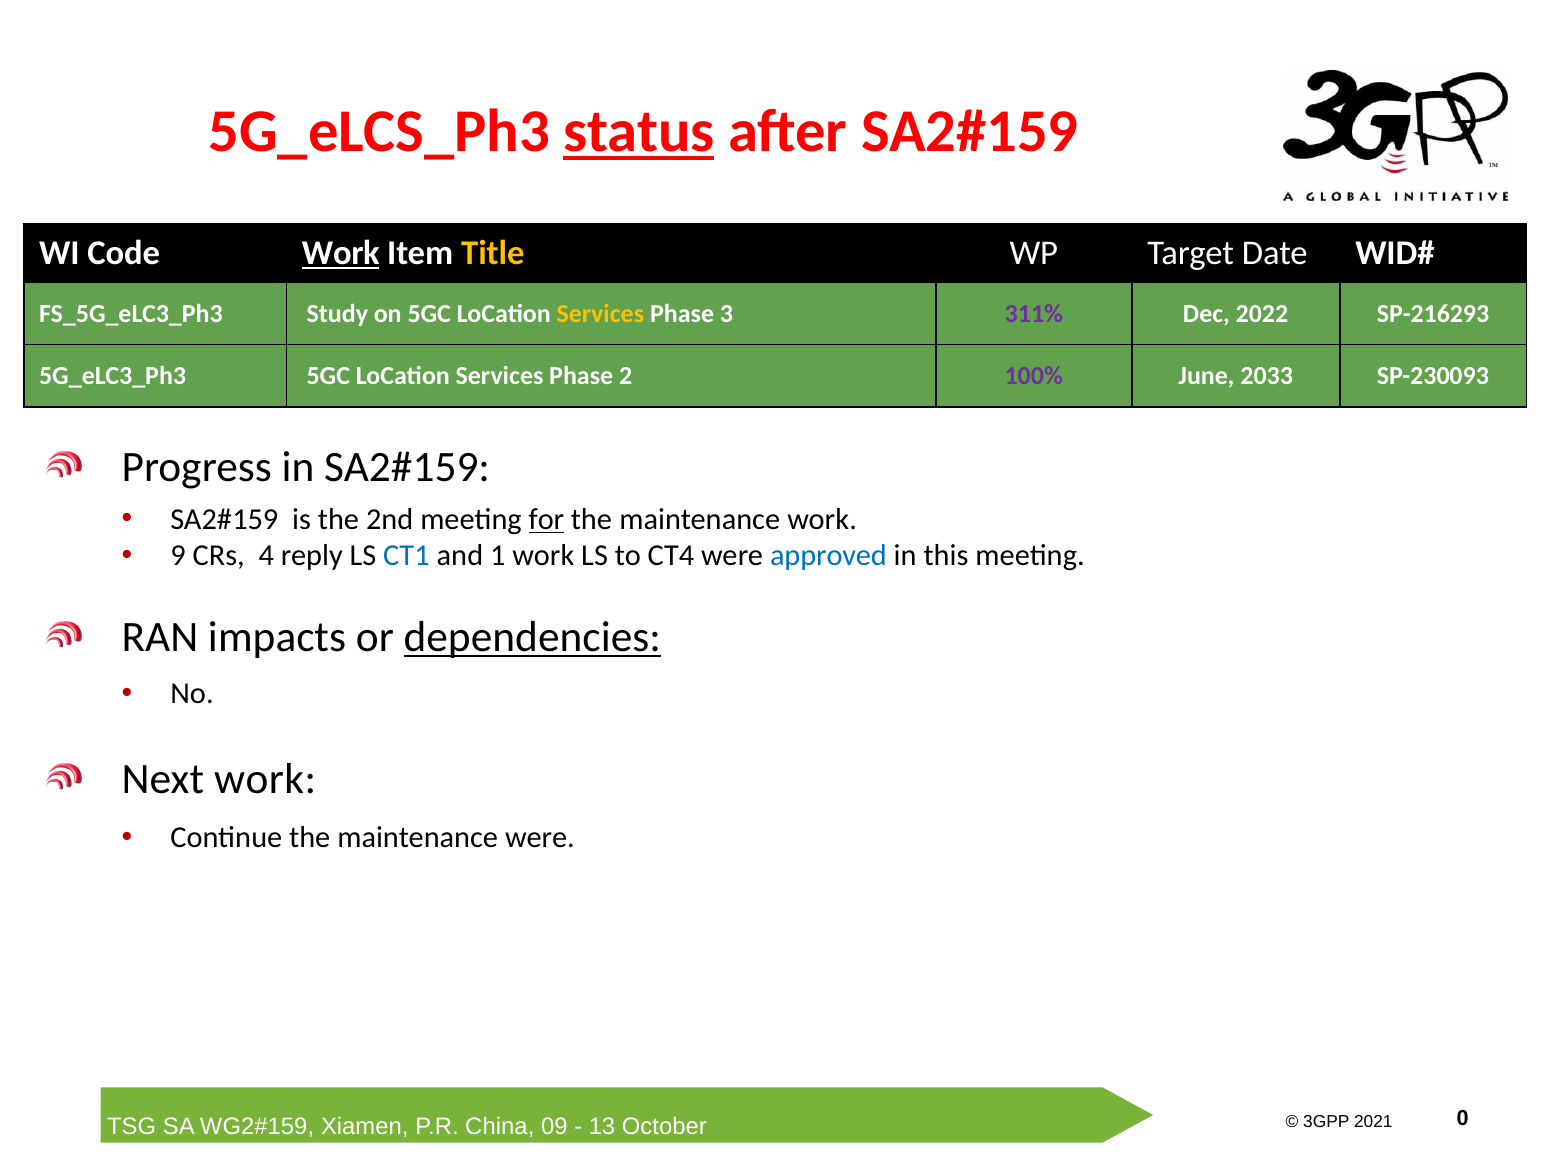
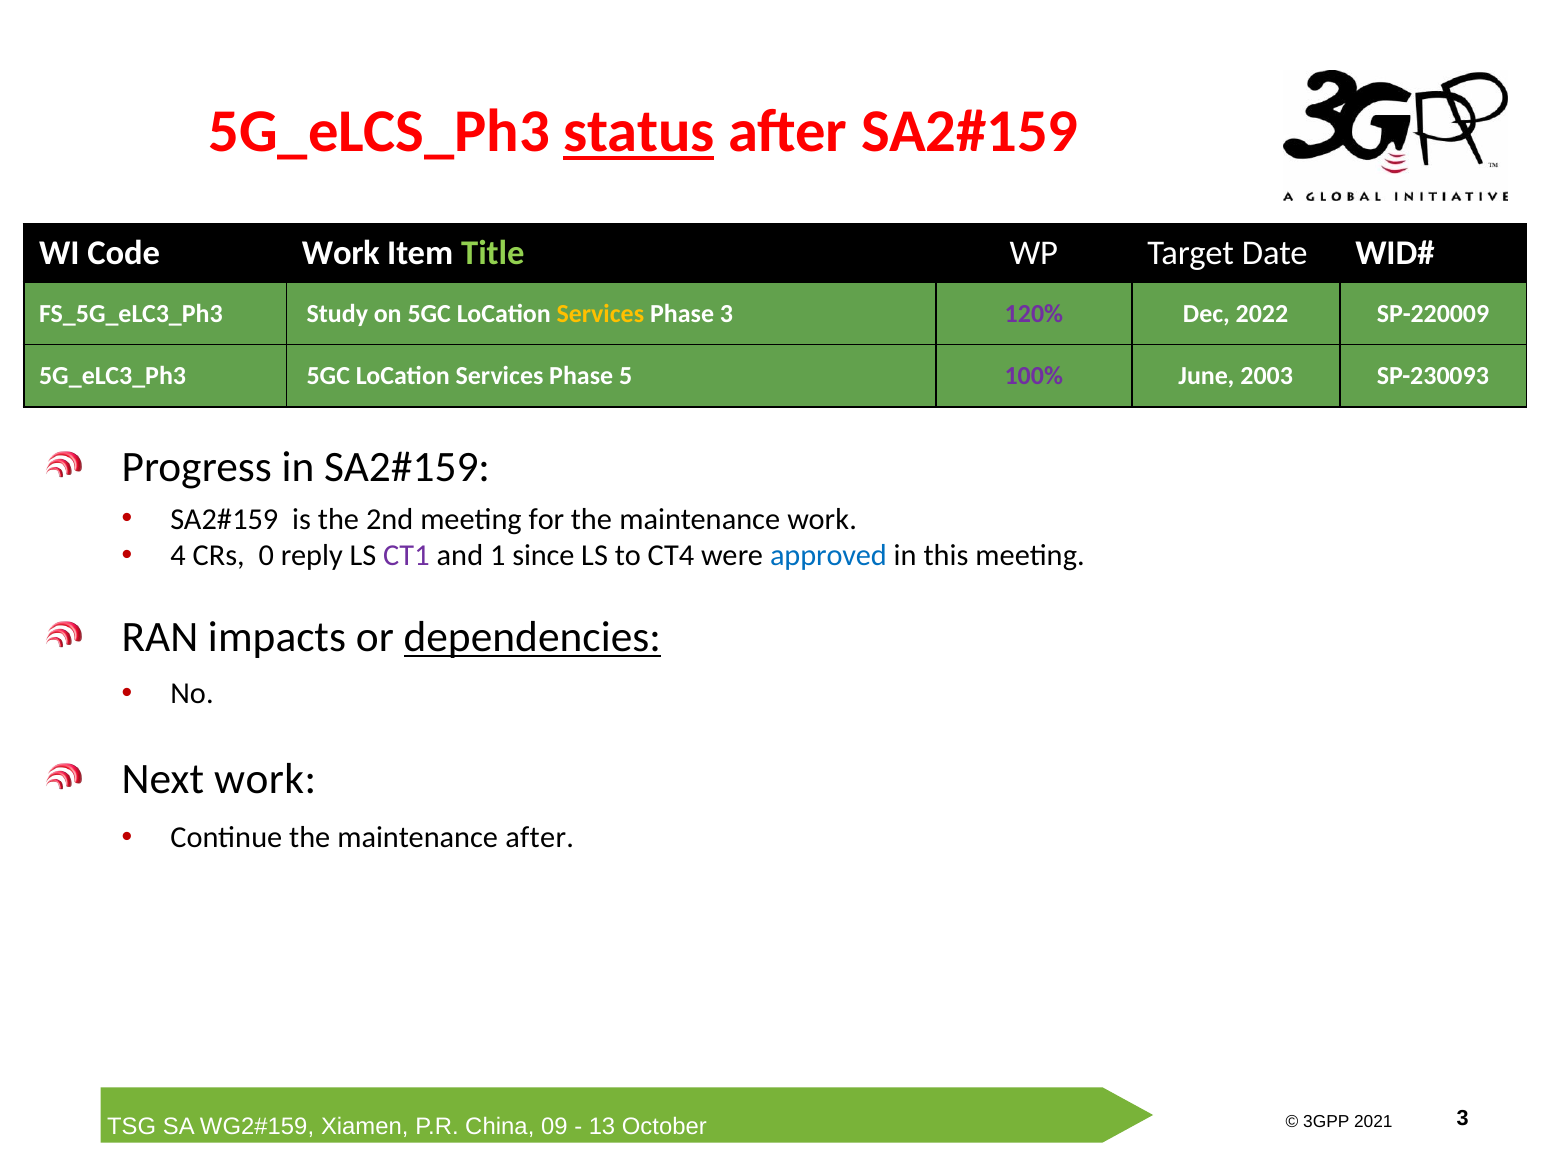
Work underline: present -> none (341, 253)
Title colour: yellow -> light green (493, 253)
311%: 311% -> 120% (1034, 313)
SP-216293: SP-216293 -> SP-220009 (1433, 313)
2: 2 -> 5 (626, 376)
2033: 2033 -> 2003 (1267, 376)
for underline: present -> none (546, 519)
9: 9 -> 4 (178, 556)
4: 4 -> 0 (266, 556)
CT1 colour: blue -> purple (406, 556)
1 work: work -> since (543, 556)
maintenance were: were -> after (540, 838)
0: 0 -> 3 (1463, 1119)
